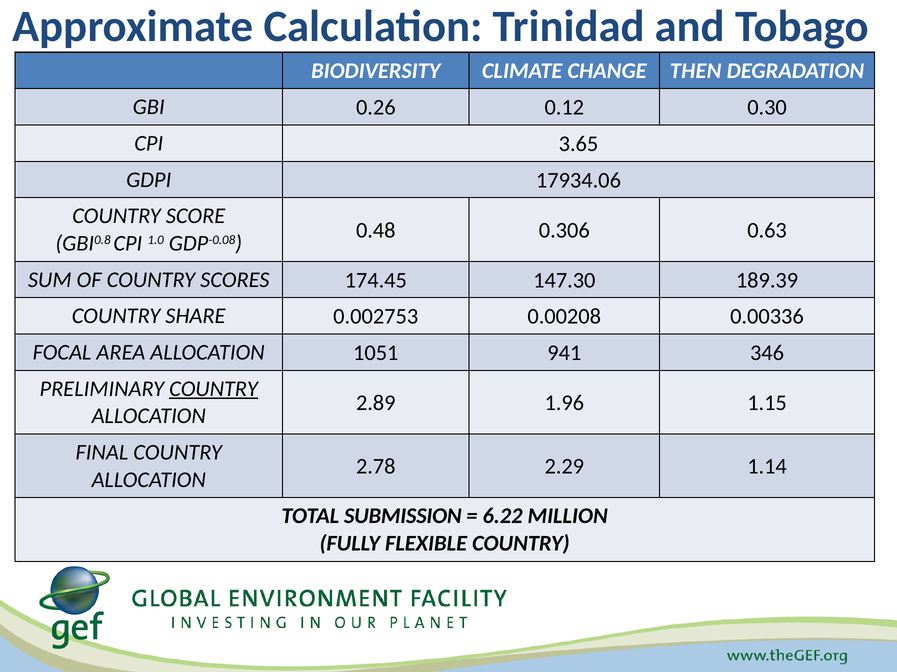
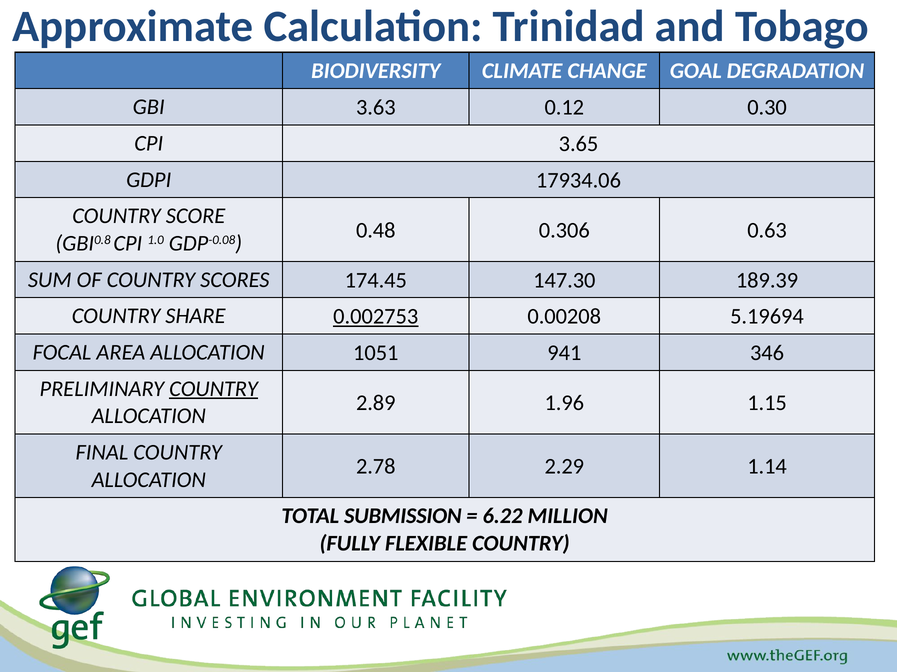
THEN: THEN -> GOAL (696, 71)
0.26: 0.26 -> 3.63 (376, 108)
0.002753 underline: none -> present (376, 317)
0.00336: 0.00336 -> 5.19694 (767, 317)
